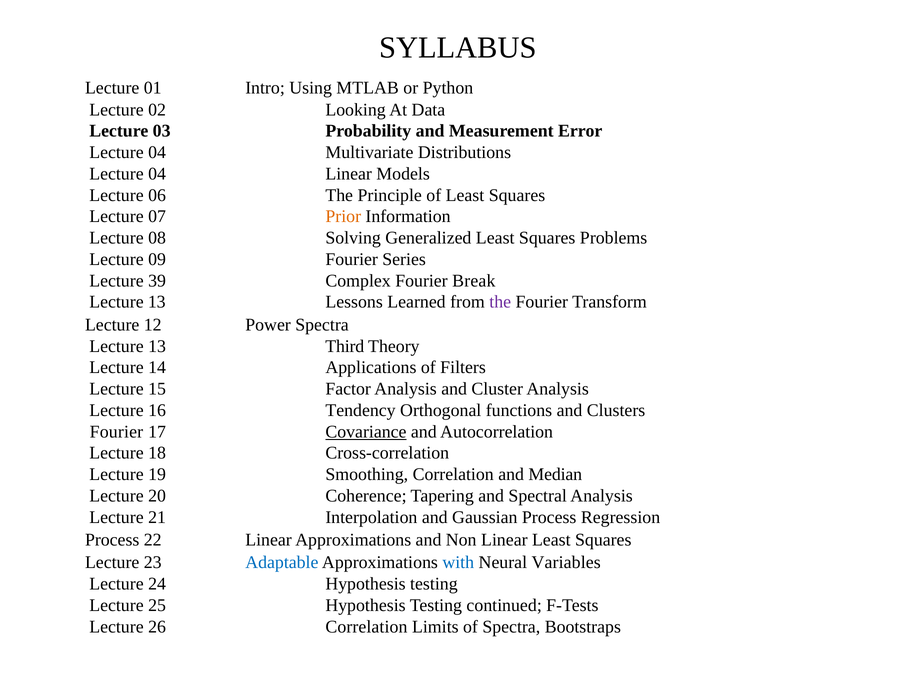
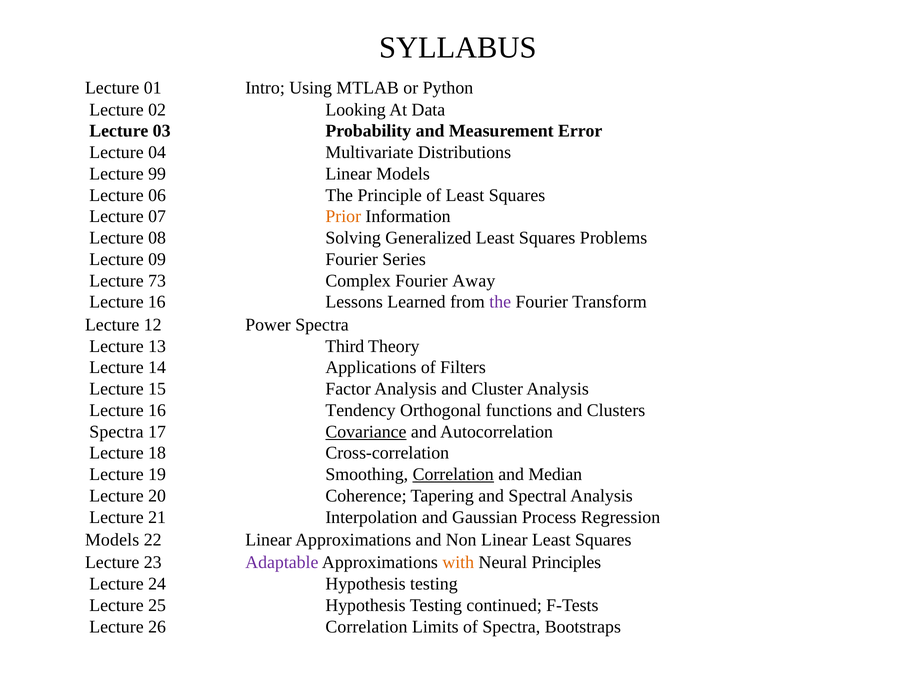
04: 04 -> 99 (157, 174)
39: 39 -> 73 (157, 281)
Break: Break -> Away (474, 281)
13: 13 -> 16 (157, 302)
Fourier: Fourier -> Spectra (116, 432)
Correlation underline: none -> present (453, 474)
Process: Process -> Models (112, 540)
Adaptable colour: blue -> purple (282, 563)
with colour: blue -> orange (458, 563)
Variables: Variables -> Principles (566, 563)
